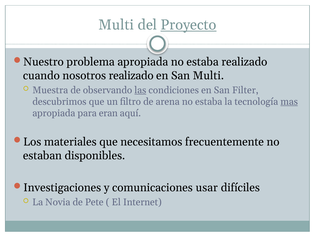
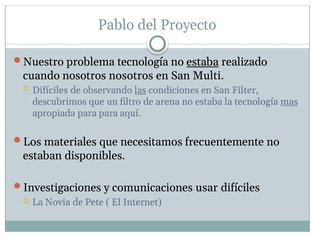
Multi: Multi -> Pablo (116, 25)
Proyecto underline: present -> none (188, 25)
problema apropiada: apropiada -> tecnología (143, 62)
estaba underline: none -> present (203, 62)
nosotros realizado: realizado -> nosotros (131, 75)
Muestra: Muestra -> Difíciles (50, 90)
para eran: eran -> para (108, 113)
